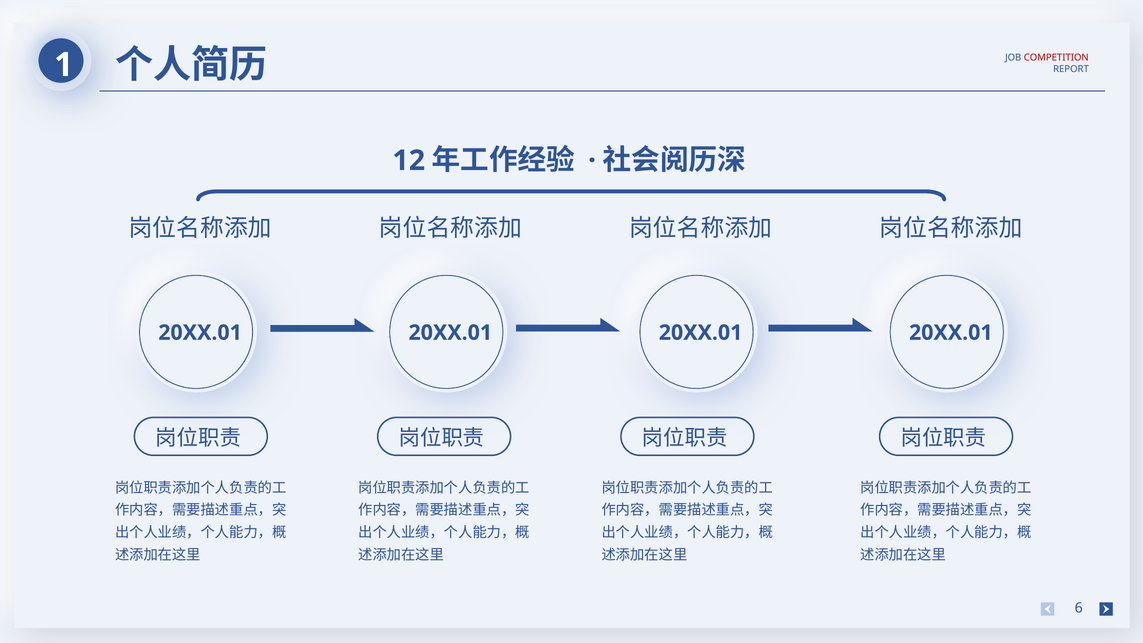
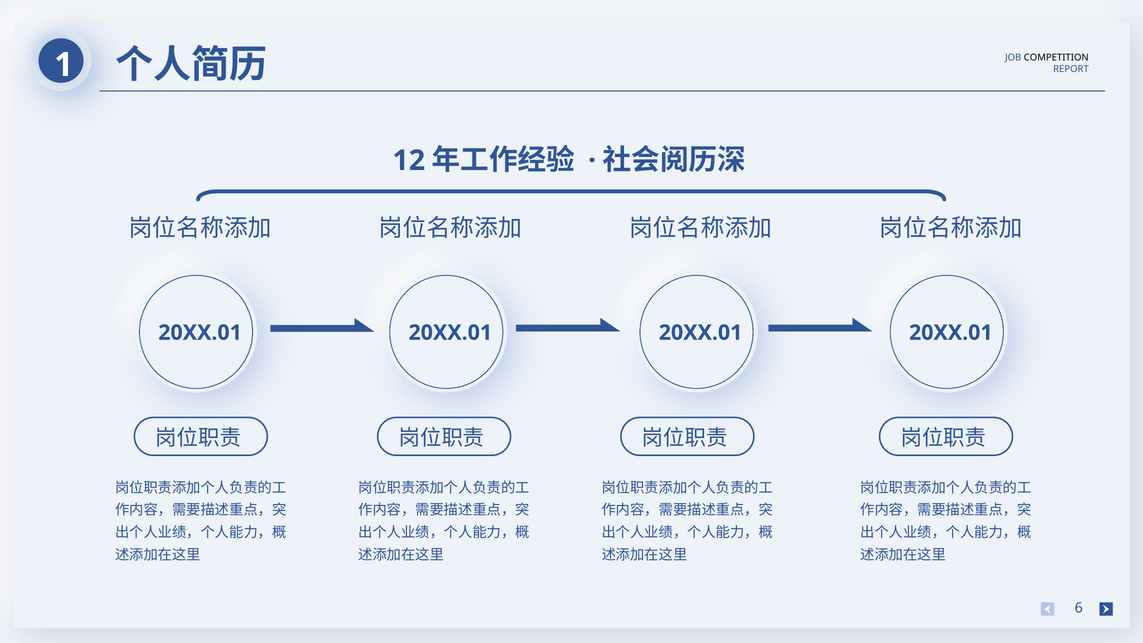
COMPETITION colour: red -> black (1056, 58)
